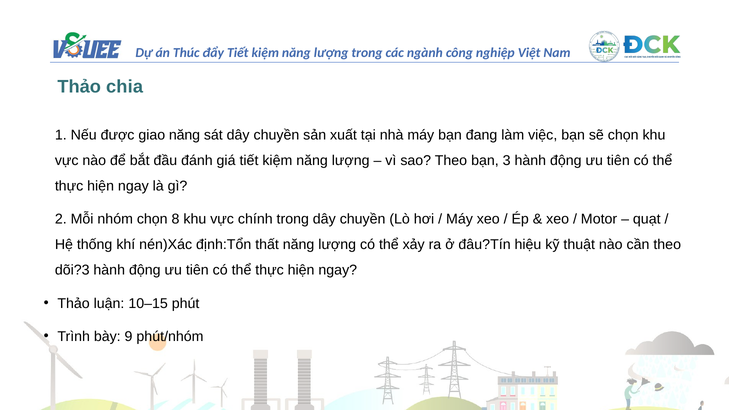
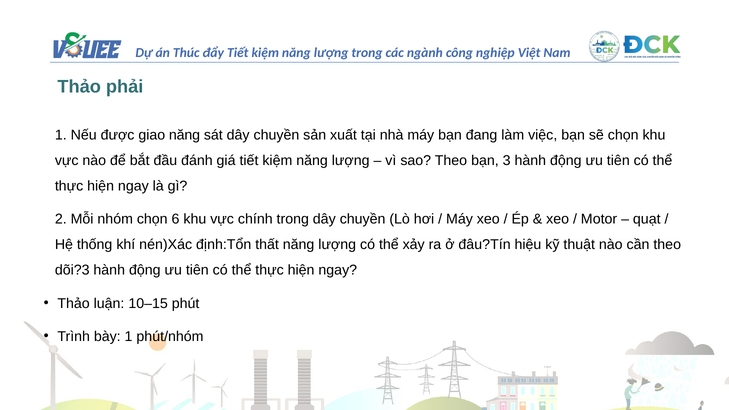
chia: chia -> phải (125, 87)
8: 8 -> 6 (176, 219)
bày 9: 9 -> 1 (129, 337)
